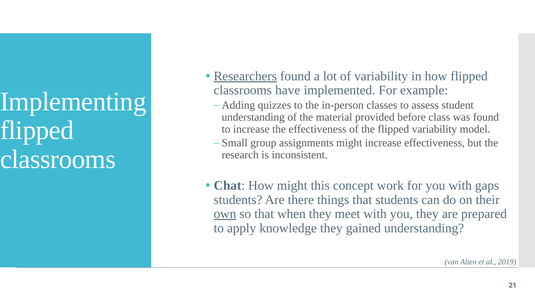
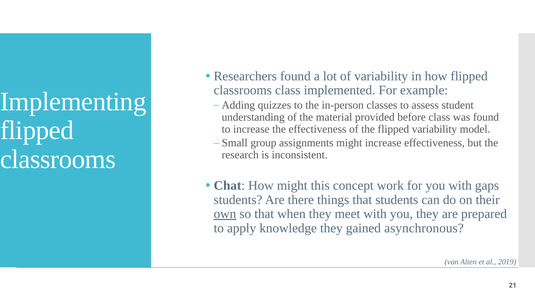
Researchers underline: present -> none (245, 76)
classrooms have: have -> class (288, 90)
gained understanding: understanding -> asynchronous (424, 228)
